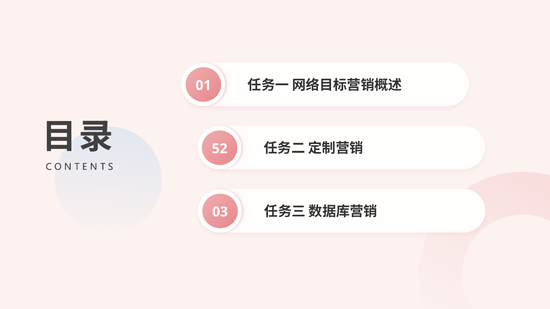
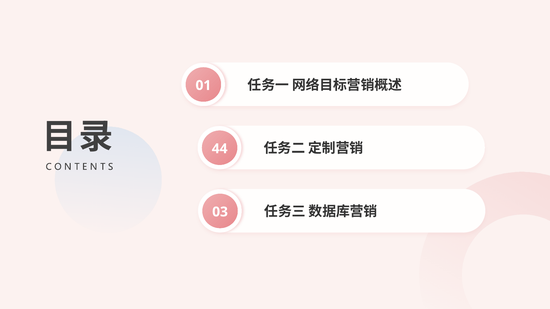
52: 52 -> 44 (220, 149)
